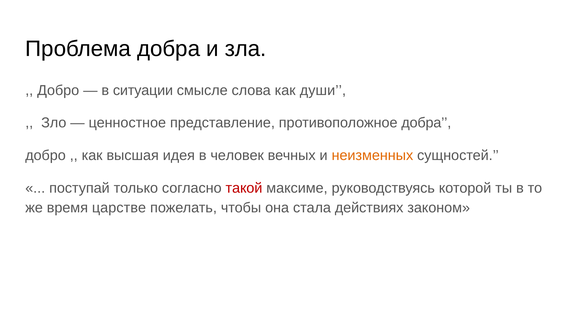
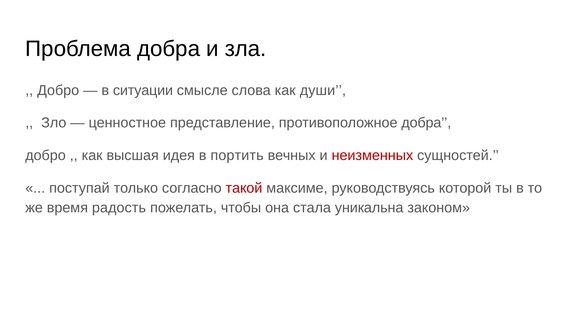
человек: человек -> портить (237, 155)
неизменных colour: orange -> red (372, 155)
царстве: царстве -> радость (119, 208)
действиях: действиях -> уникальна (369, 208)
